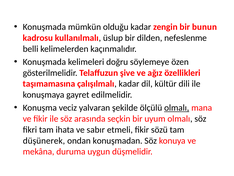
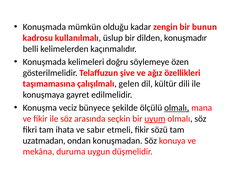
nefeslenme: nefeslenme -> konuşmadır (186, 38)
çalışılmalı kadar: kadar -> gelen (129, 84)
yalvaran: yalvaran -> bünyece (95, 107)
uyum underline: none -> present (155, 118)
düşünerek: düşünerek -> uzatmadan (44, 140)
